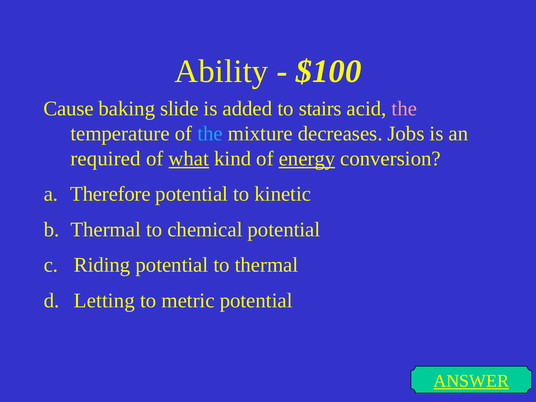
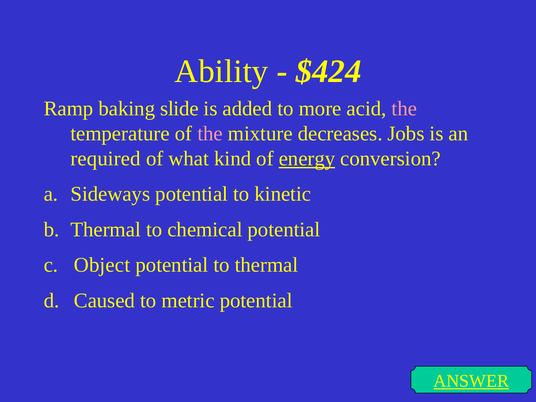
$100: $100 -> $424 (329, 72)
Cause: Cause -> Ramp (68, 109)
stairs: stairs -> more (320, 109)
the colour: light blue -> pink (210, 134)
what underline: present -> none (189, 159)
Therefore: Therefore -> Sideways (110, 194)
Riding: Riding -> Object (102, 265)
Letting: Letting -> Caused (104, 300)
